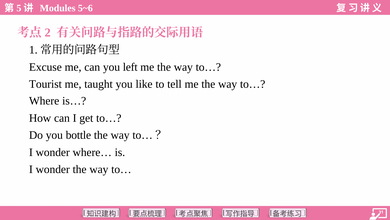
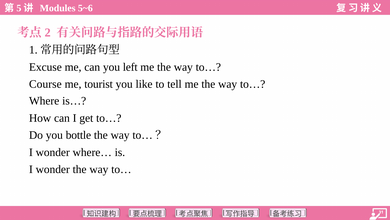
Tourist: Tourist -> Course (45, 84)
taught: taught -> tourist (99, 84)
